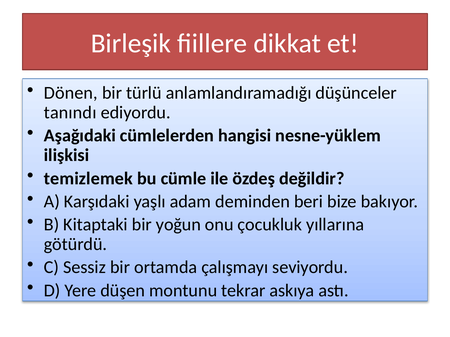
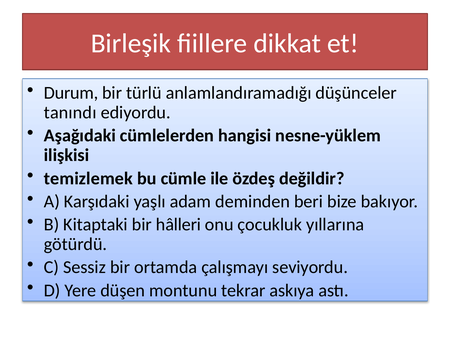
Dönen: Dönen -> Durum (71, 93)
yoğun: yoğun -> hâlleri (178, 225)
